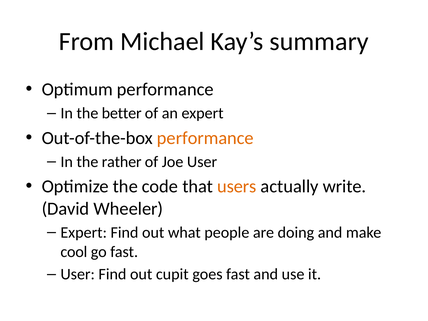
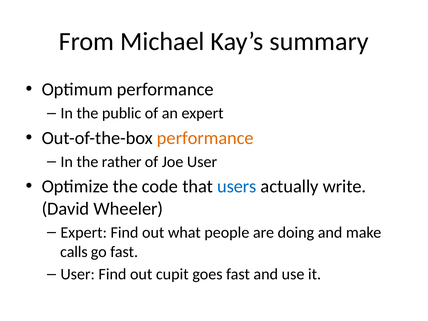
better: better -> public (122, 113)
users colour: orange -> blue (237, 186)
cool: cool -> calls (74, 252)
